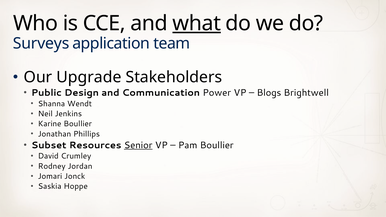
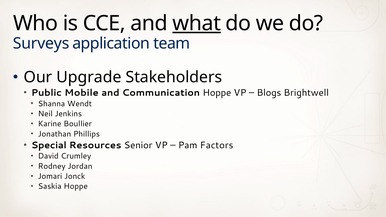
Design: Design -> Mobile (81, 93)
Communication Power: Power -> Hoppe (217, 93)
Subset: Subset -> Special (49, 145)
Senior underline: present -> none (138, 145)
Pam Boullier: Boullier -> Factors (217, 145)
